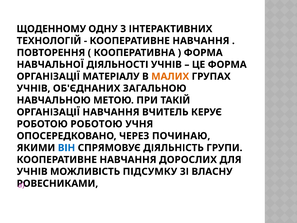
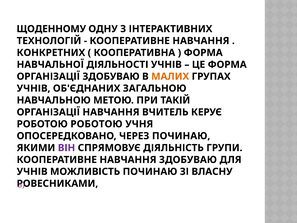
ПОВТОРЕННЯ: ПОВТОРЕННЯ -> КОНКРЕТНИХ (51, 53)
ОРГАНІЗАЦІЇ МАТЕРІАЛУ: МАТЕРІАЛУ -> ЗДОБУВАЮ (111, 76)
ВІН colour: blue -> purple (67, 148)
НАВЧАННЯ ДОРОСЛИХ: ДОРОСЛИХ -> ЗДОБУВАЮ (188, 160)
МОЖЛИВІСТЬ ПІДСУМКУ: ПІДСУМКУ -> ПОЧИНАЮ (150, 171)
